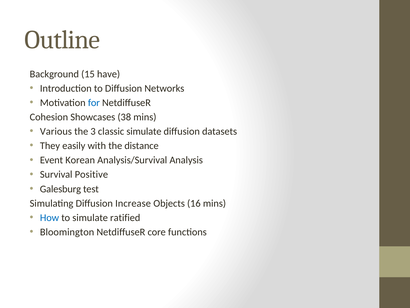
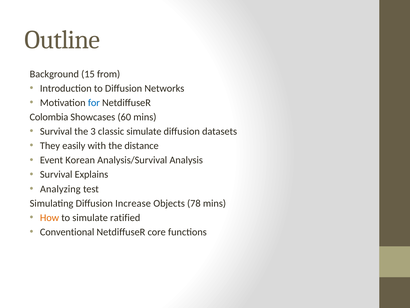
have: have -> from (109, 74)
Cohesion: Cohesion -> Colombia (49, 117)
38: 38 -> 60 (124, 117)
Various: Various -> Survival (56, 131)
Positive: Positive -> Explains (91, 174)
Galesburg: Galesburg -> Analyzing (60, 189)
16: 16 -> 78 (194, 203)
How colour: blue -> orange (50, 217)
Bloomington: Bloomington -> Conventional (67, 232)
